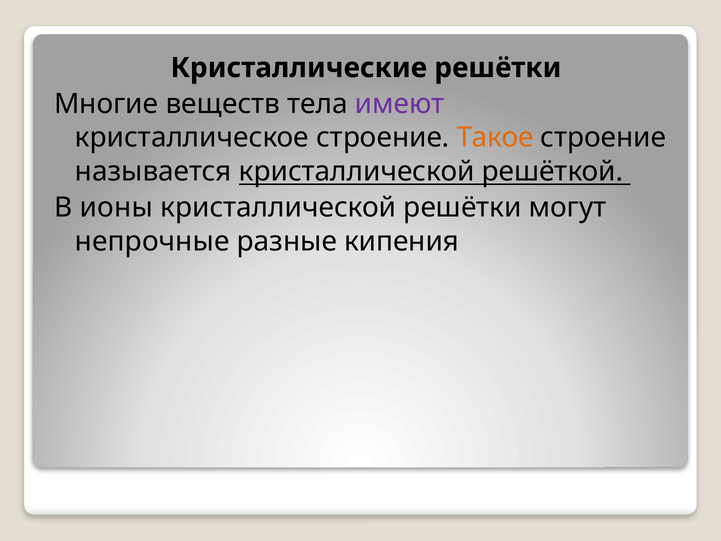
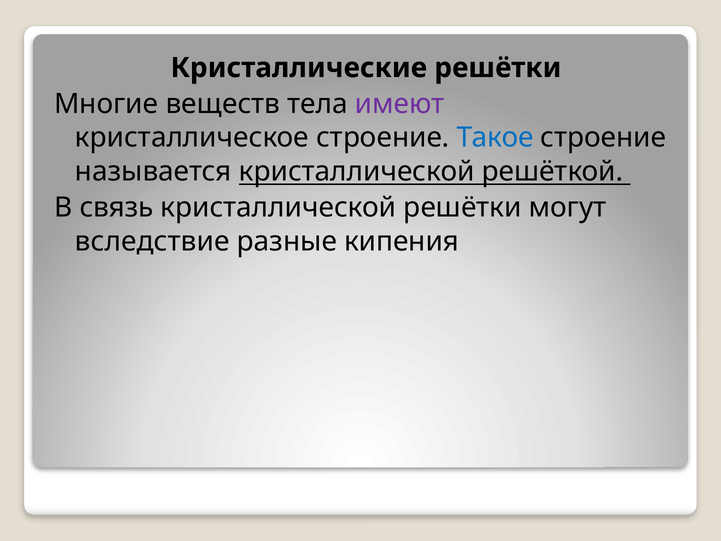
Такое colour: orange -> blue (495, 138)
ионы: ионы -> связь (116, 207)
непрочные: непрочные -> вследствие (152, 241)
